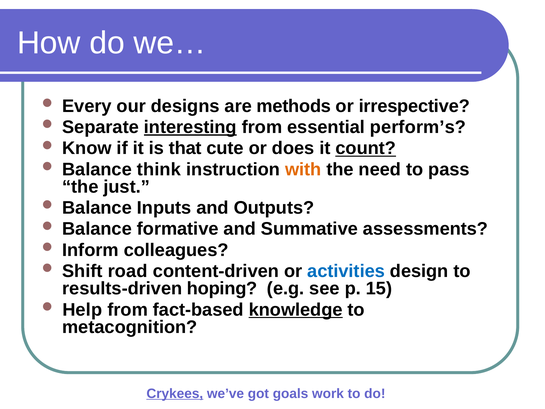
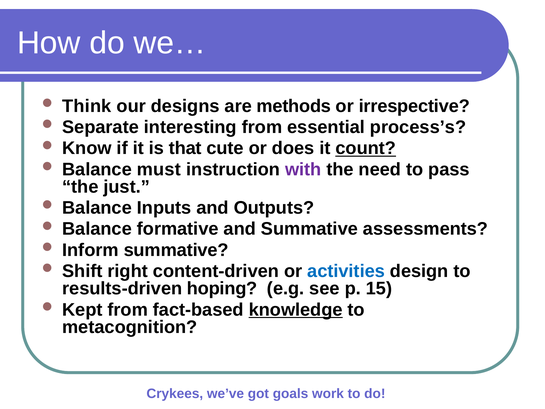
Every: Every -> Think (87, 106)
interesting underline: present -> none (190, 127)
perform’s: perform’s -> process’s (418, 127)
think: think -> must (159, 169)
with colour: orange -> purple (303, 169)
Inform colleagues: colleagues -> summative (176, 250)
road: road -> right (128, 271)
Help: Help -> Kept (82, 310)
Crykees underline: present -> none (175, 393)
